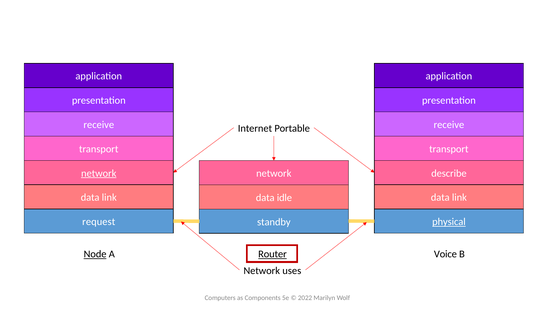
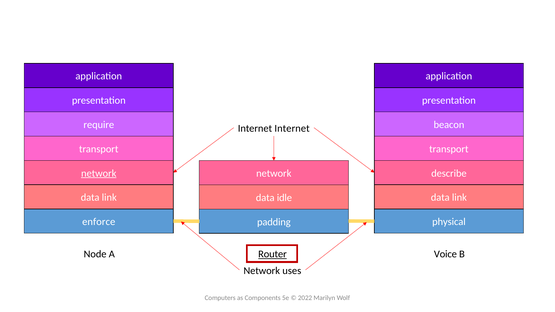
receive: receive -> require (99, 125)
receive: receive -> beacon (449, 125)
Internet Portable: Portable -> Internet (292, 128)
request: request -> enforce (99, 222)
physical underline: present -> none (449, 222)
standby: standby -> padding (274, 222)
Node underline: present -> none (95, 254)
